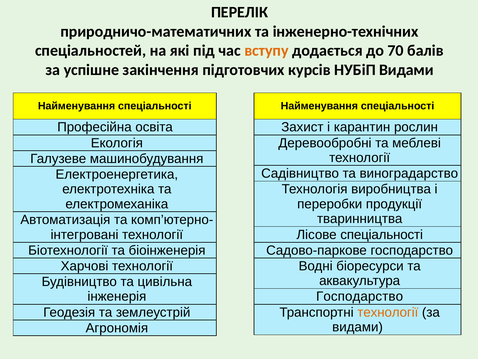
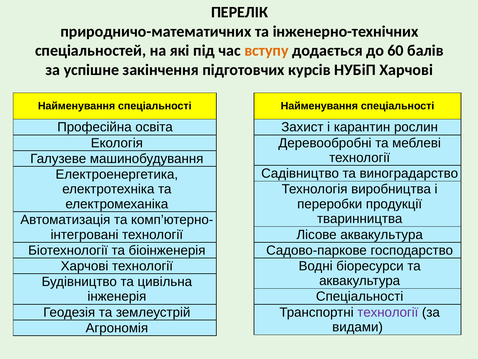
70: 70 -> 60 (396, 51)
НУБіП Видами: Видами -> Харчові (406, 70)
Лісове спеціальності: спеціальності -> аквакультура (382, 234)
Господарство: Господарство -> Спеціальності (360, 296)
технології colour: orange -> purple (388, 312)
